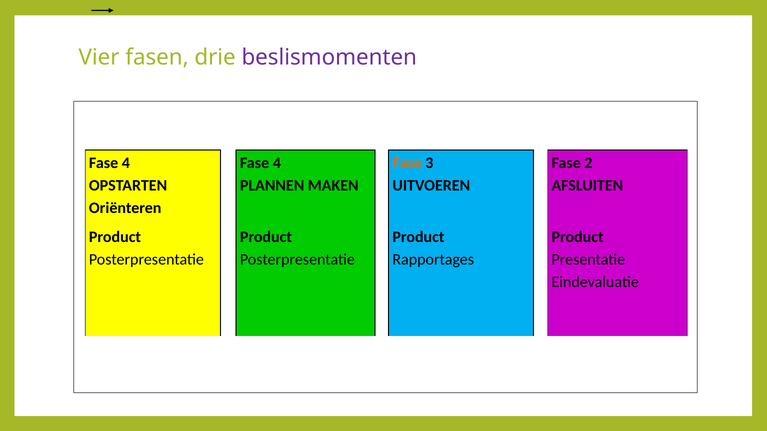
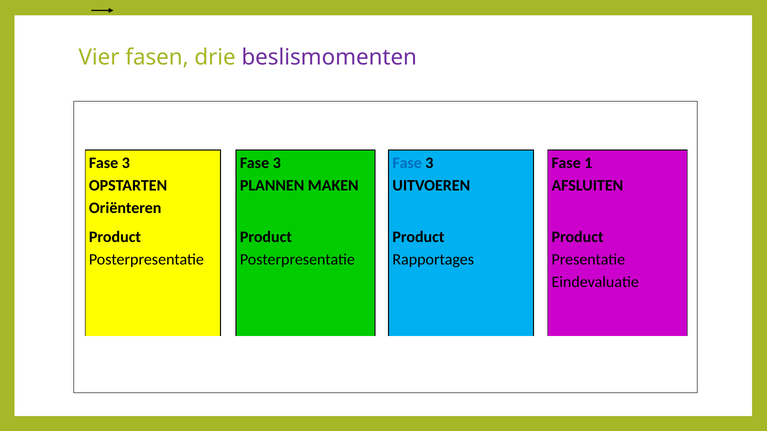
4: 4 -> 3 (126, 163)
4: 4 -> 3 (277, 163)
Fase colour: orange -> blue (407, 163)
2: 2 -> 1 (588, 163)
